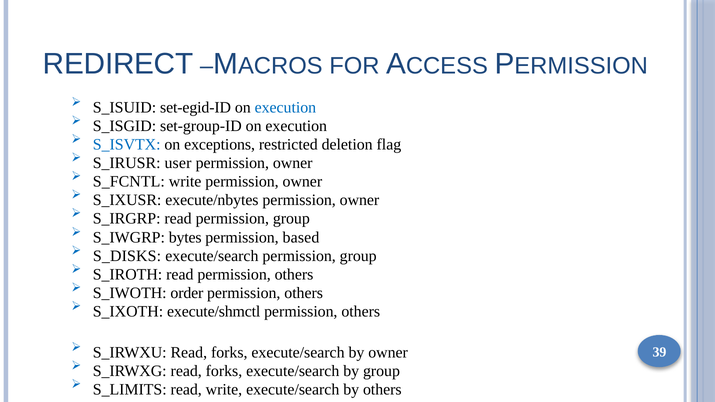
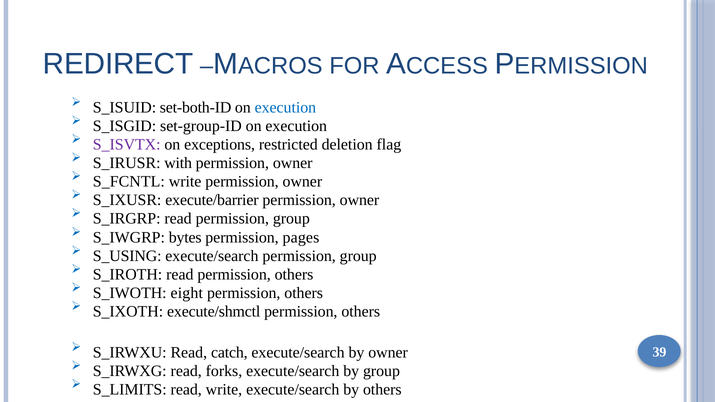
set-egid-ID: set-egid-ID -> set-both-ID (196, 107)
S_ISVTX colour: blue -> purple (127, 145)
user: user -> with (178, 163)
execute/nbytes: execute/nbytes -> execute/barrier (212, 200)
based: based -> pages (301, 237)
S_DISKS: S_DISKS -> S_USING (127, 256)
order: order -> eight (187, 293)
S_IRWXU Read forks: forks -> catch (229, 353)
